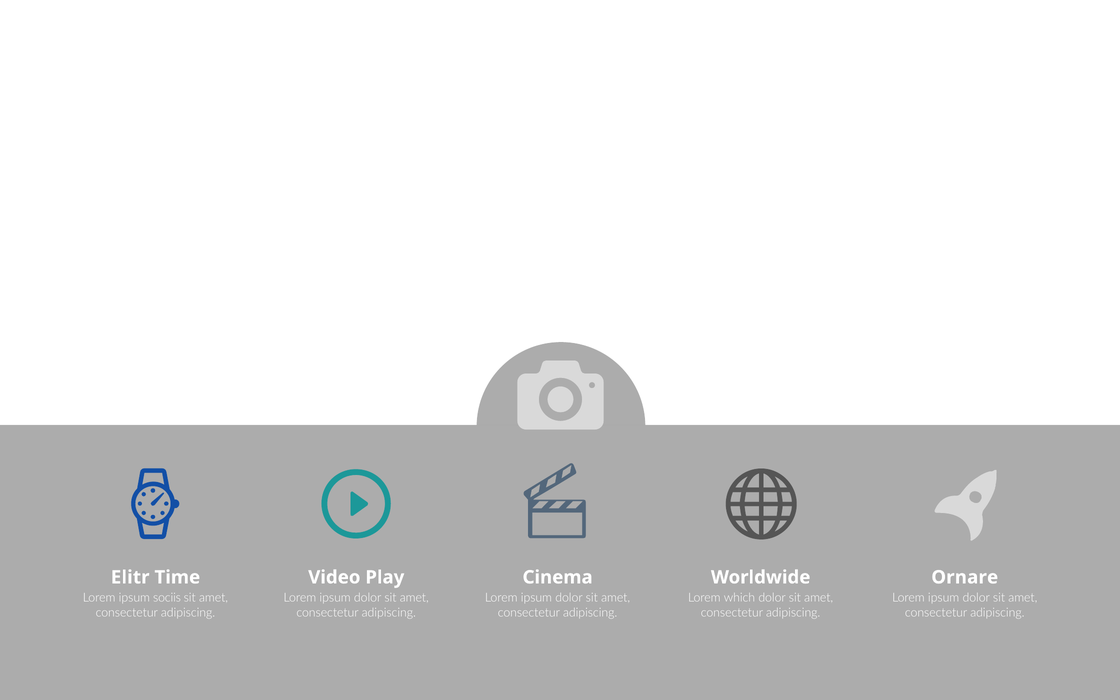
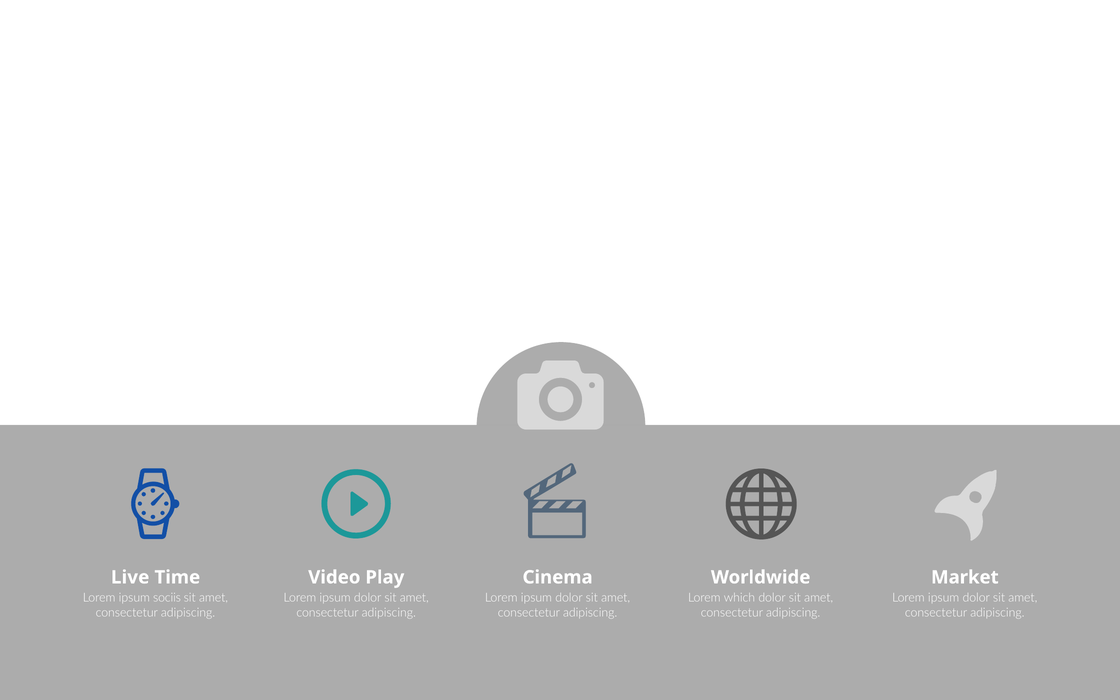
Elitr: Elitr -> Live (130, 577)
Ornare: Ornare -> Market (965, 577)
